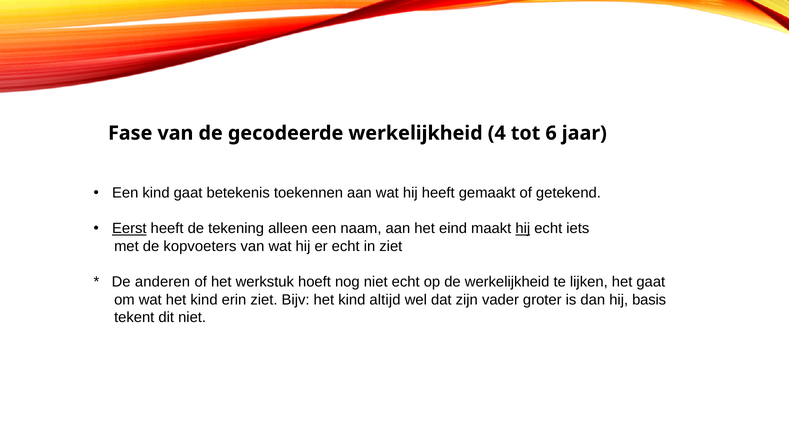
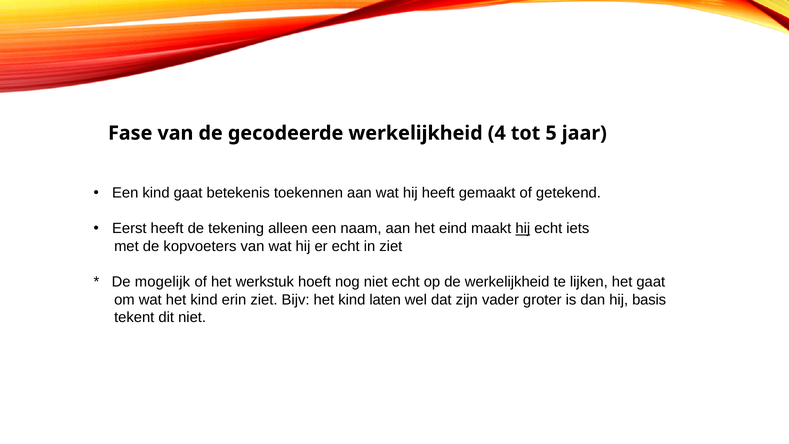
6: 6 -> 5 (551, 133)
Eerst underline: present -> none (129, 229)
anderen: anderen -> mogelijk (162, 282)
altijd: altijd -> laten (385, 300)
